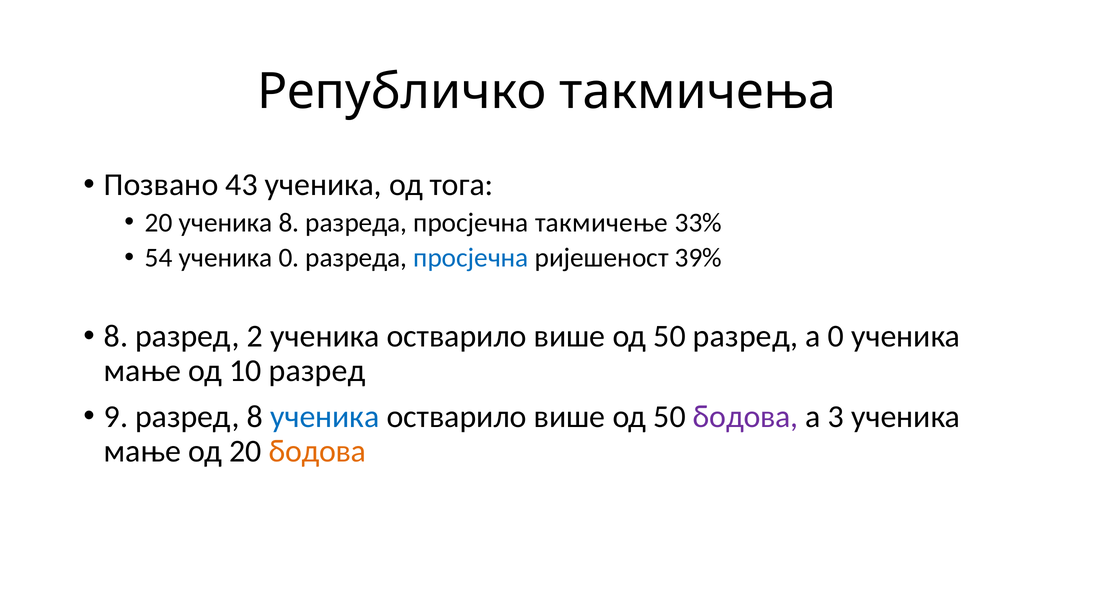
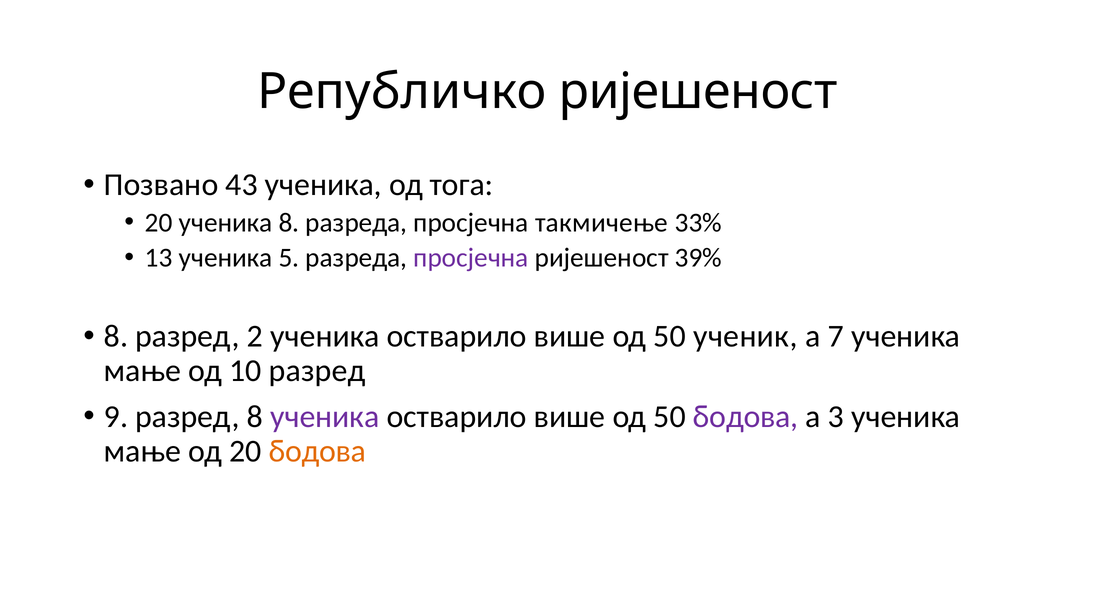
Републичко такмичења: такмичења -> ријешеност (698, 92)
54: 54 -> 13 (159, 258)
ученика 0: 0 -> 5 (289, 258)
просјечна colour: blue -> purple (471, 258)
50 разред: разред -> ученик (745, 336)
а 0: 0 -> 7 (836, 336)
ученика colour: blue -> purple (325, 417)
